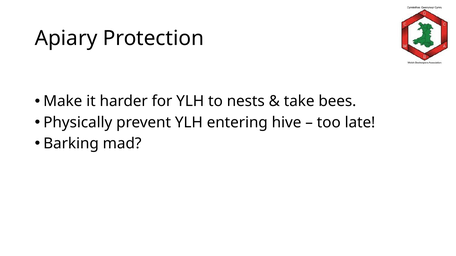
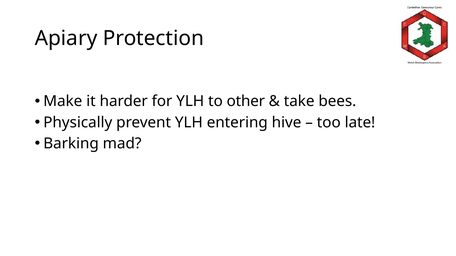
nests: nests -> other (246, 101)
